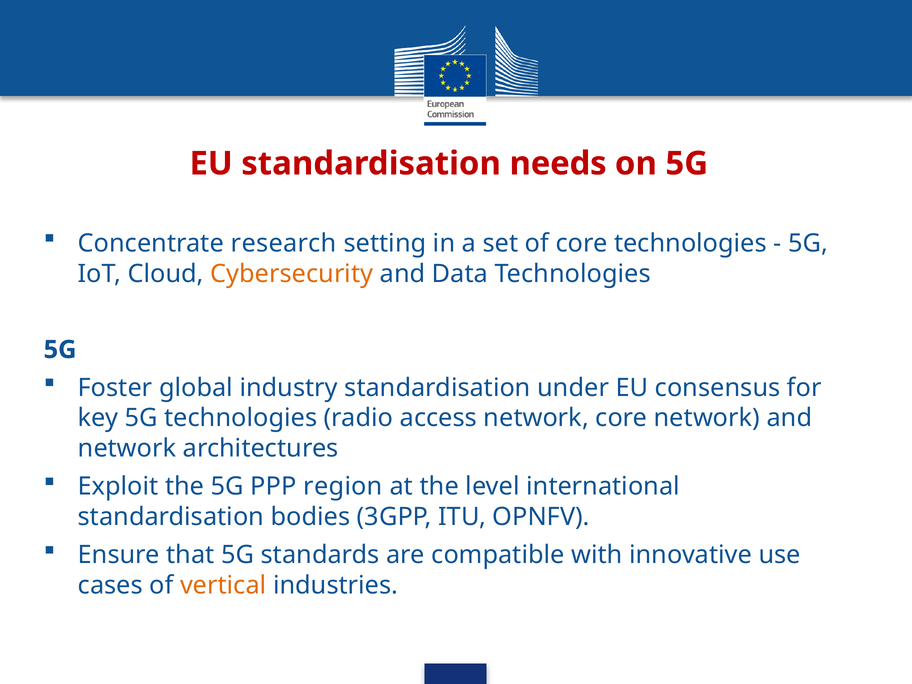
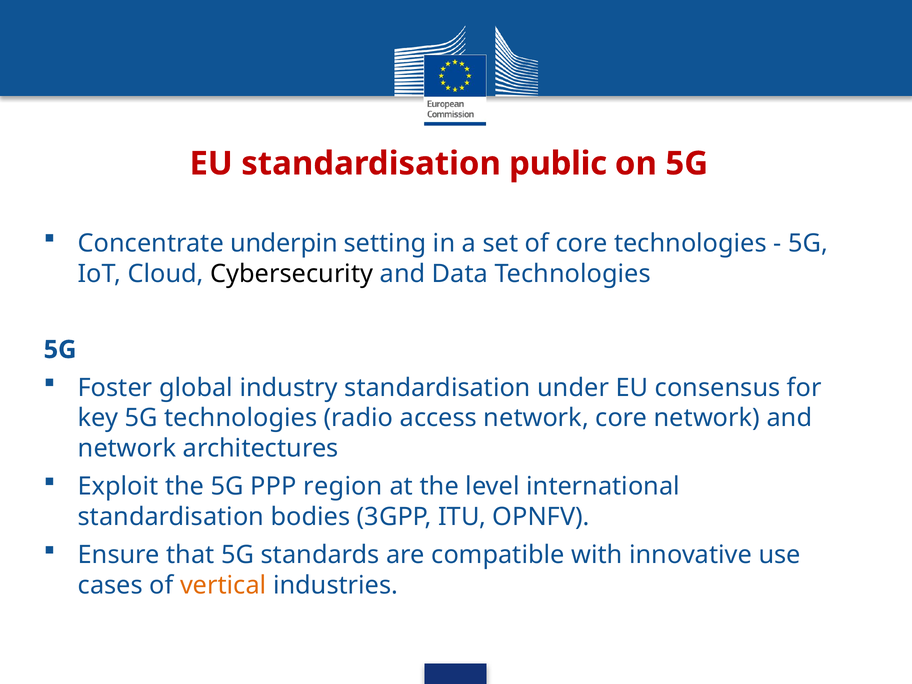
needs: needs -> public (558, 164)
research: research -> underpin (284, 243)
Cybersecurity colour: orange -> black (292, 274)
